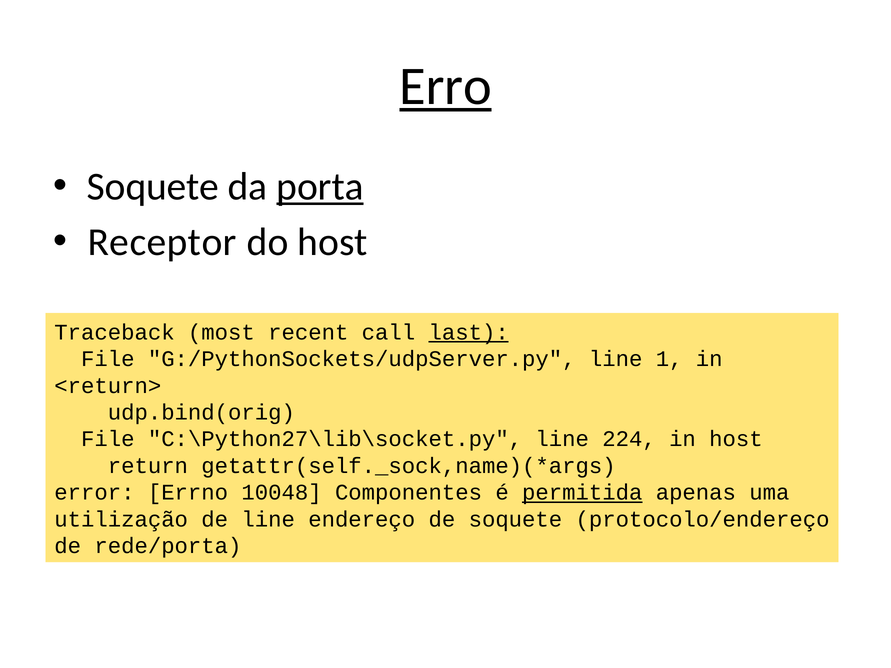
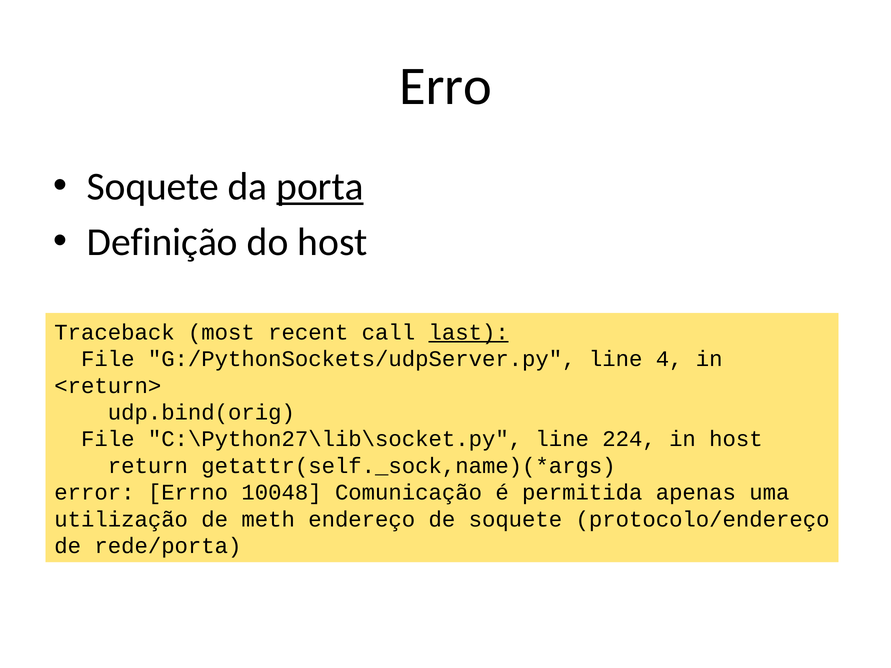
Erro underline: present -> none (446, 86)
Receptor: Receptor -> Definição (162, 242)
1: 1 -> 4 (669, 359)
Componentes: Componentes -> Comunicação (409, 493)
permitida underline: present -> none (582, 493)
de line: line -> meth (268, 519)
